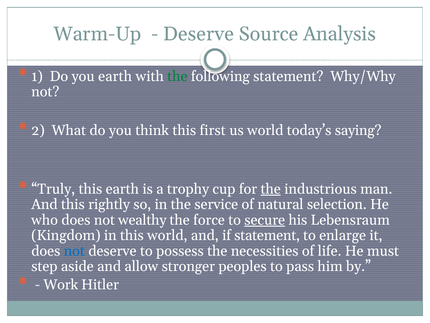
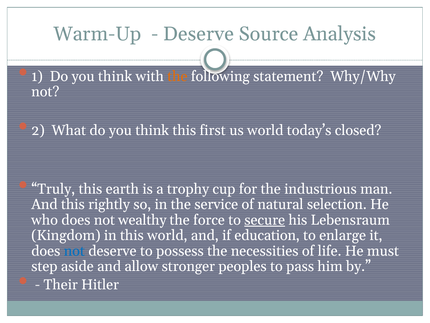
1 Do you earth: earth -> think (115, 76)
the colour: green -> orange (177, 76)
saying: saying -> closed (358, 130)
the underline: present -> none (271, 189)
if statement: statement -> education (267, 235)
Work: Work -> Their (61, 284)
